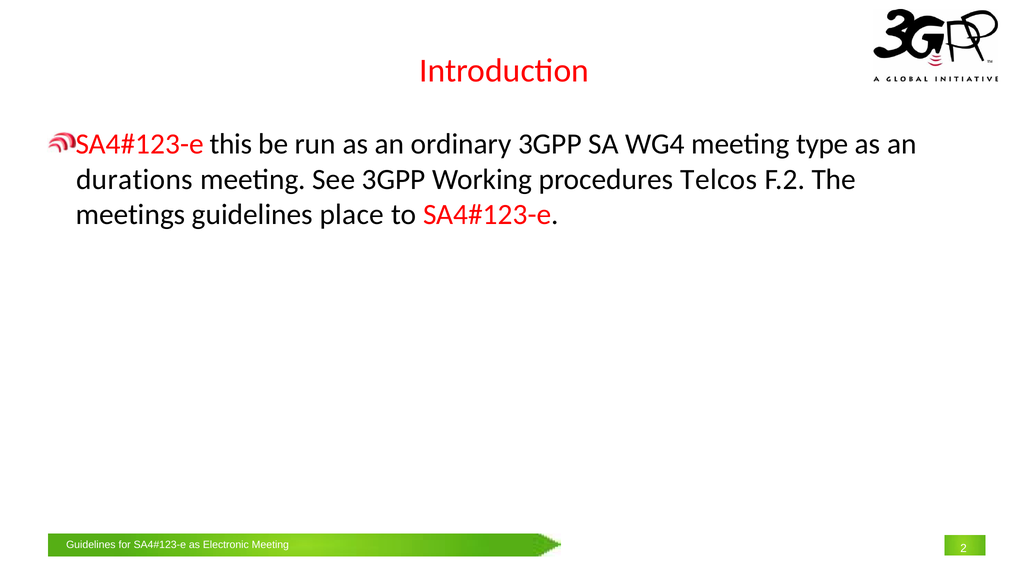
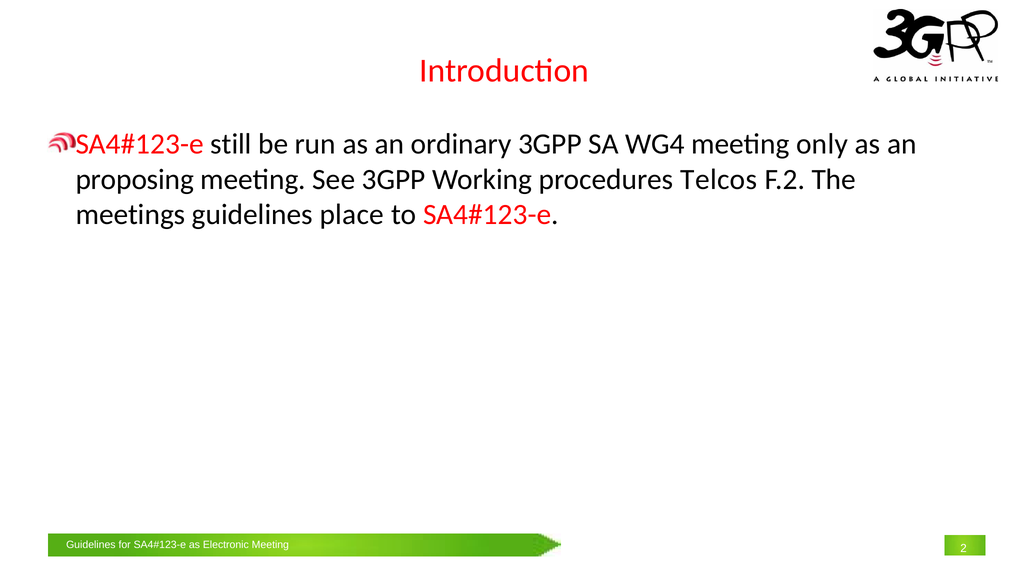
this: this -> still (231, 144)
type: type -> only (822, 144)
durations: durations -> proposing (135, 180)
